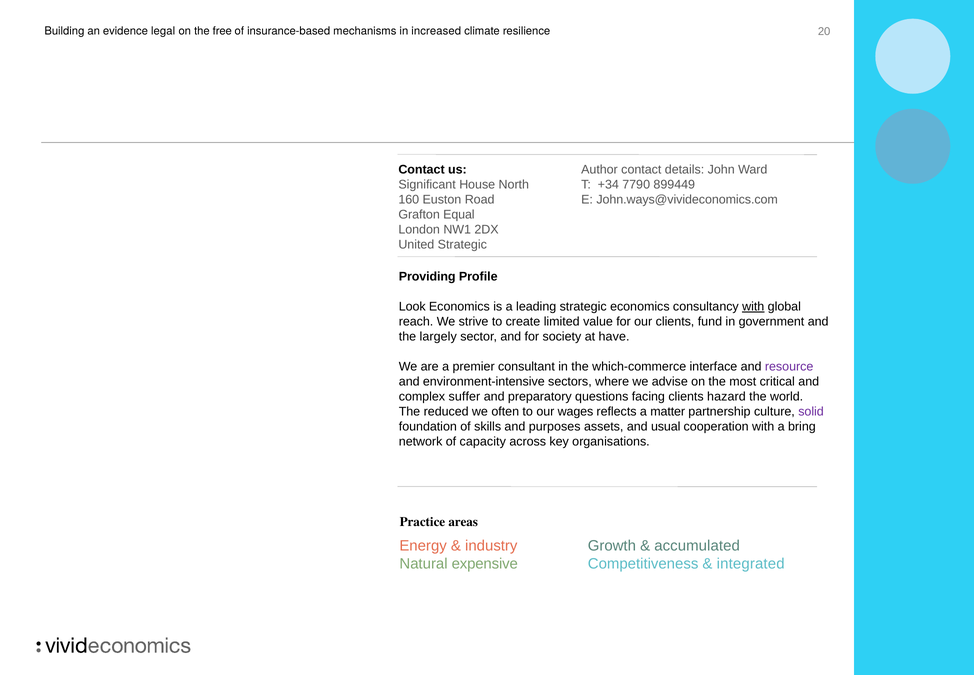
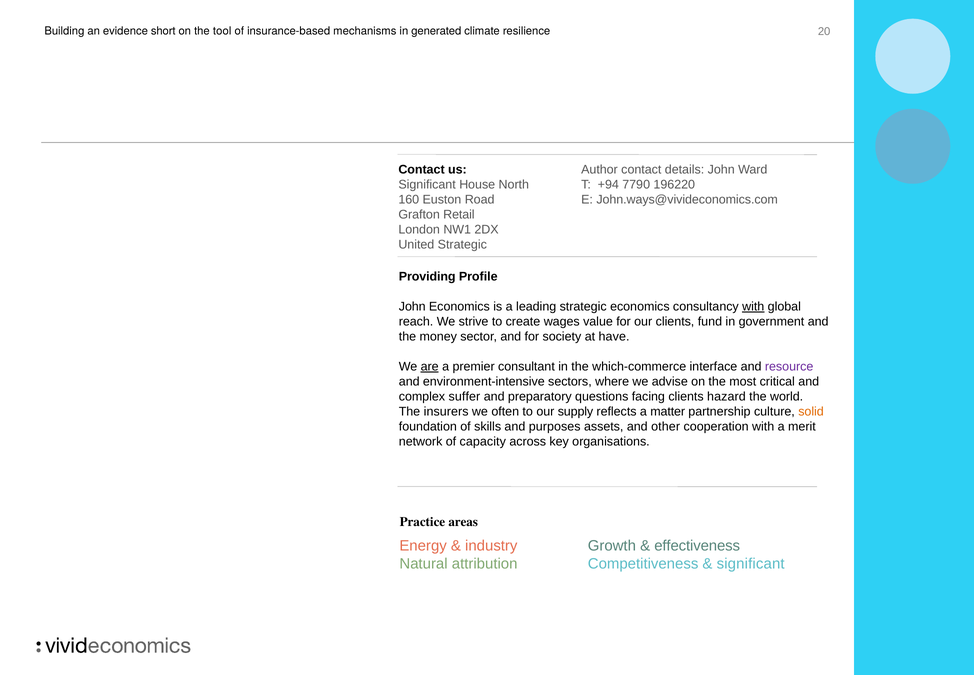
legal: legal -> short (163, 31)
free: free -> tool (222, 31)
increased: increased -> generated (436, 31)
+34: +34 -> +94 (608, 184)
899449: 899449 -> 196220 (674, 184)
Equal: Equal -> Retail (459, 214)
Look: Look -> John (412, 306)
limited: limited -> wages (562, 321)
largely: largely -> money (438, 336)
are underline: none -> present (430, 366)
reduced: reduced -> insurers (446, 411)
wages: wages -> supply (575, 411)
solid colour: purple -> orange (811, 411)
usual: usual -> other (666, 426)
bring: bring -> merit (802, 426)
accumulated: accumulated -> effectiveness (697, 545)
expensive: expensive -> attribution (485, 563)
integrated: integrated -> significant (751, 563)
